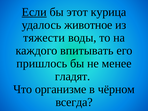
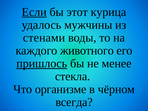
животное: животное -> мужчины (88, 25)
тяжести: тяжести -> стенами (44, 38)
впитывать: впитывать -> животного (87, 51)
пришлось underline: none -> present (42, 63)
гладят: гладят -> стекла (73, 76)
